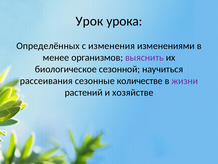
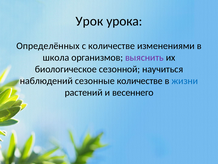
с изменения: изменения -> количестве (112, 46)
менее: менее -> школа (56, 57)
рассеивания: рассеивания -> наблюдений (46, 81)
жизни colour: purple -> blue (185, 81)
хозяйстве: хозяйстве -> весеннего (133, 92)
